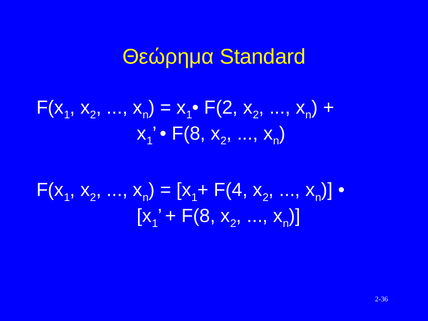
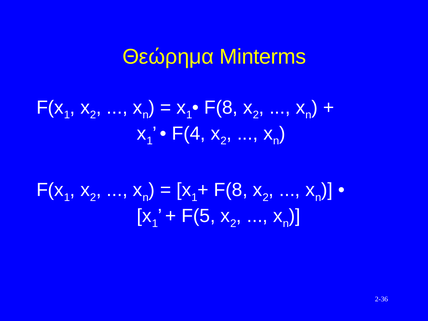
Standard: Standard -> Minterms (263, 57)
F(2: F(2 -> F(8 (221, 108)
F(8: F(8 -> F(4 (189, 134)
F(4: F(4 -> F(8 (231, 190)
F(8: F(8 -> F(5 (198, 216)
